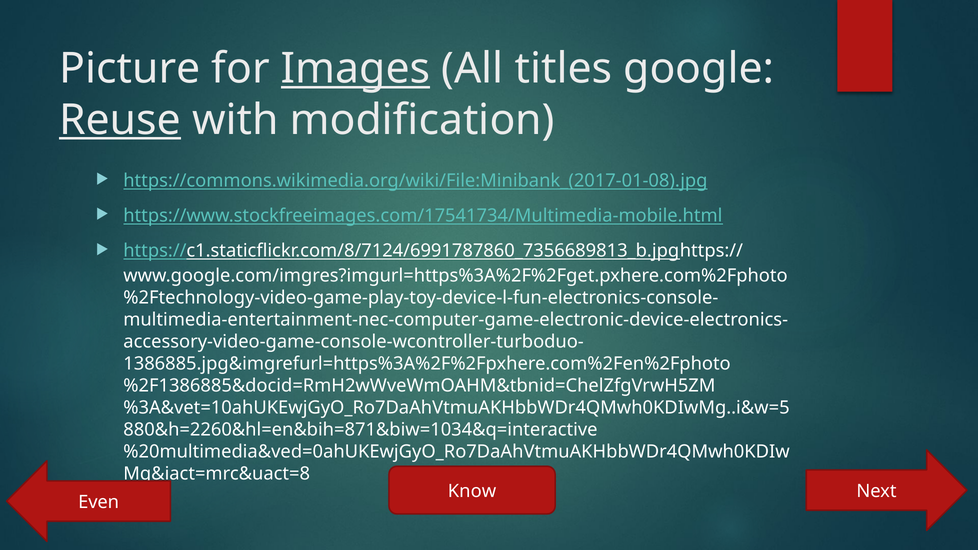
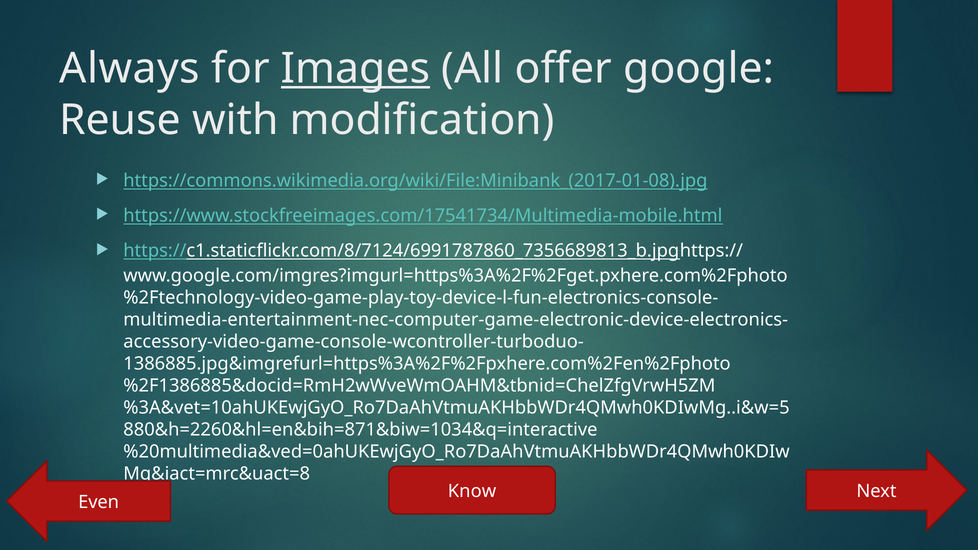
Picture: Picture -> Always (130, 69)
titles: titles -> offer (563, 69)
Reuse underline: present -> none (120, 120)
